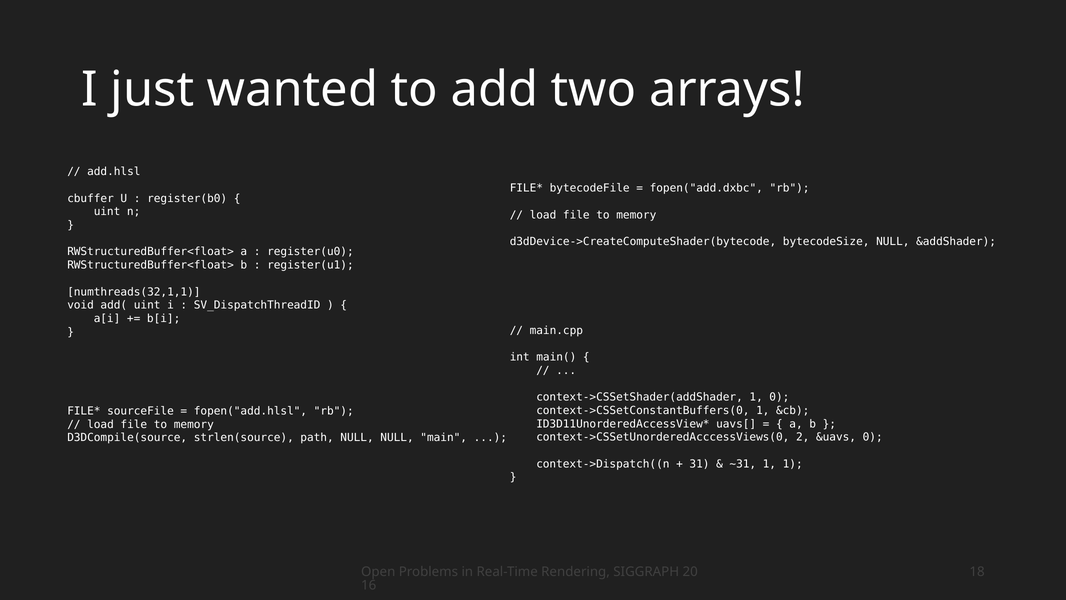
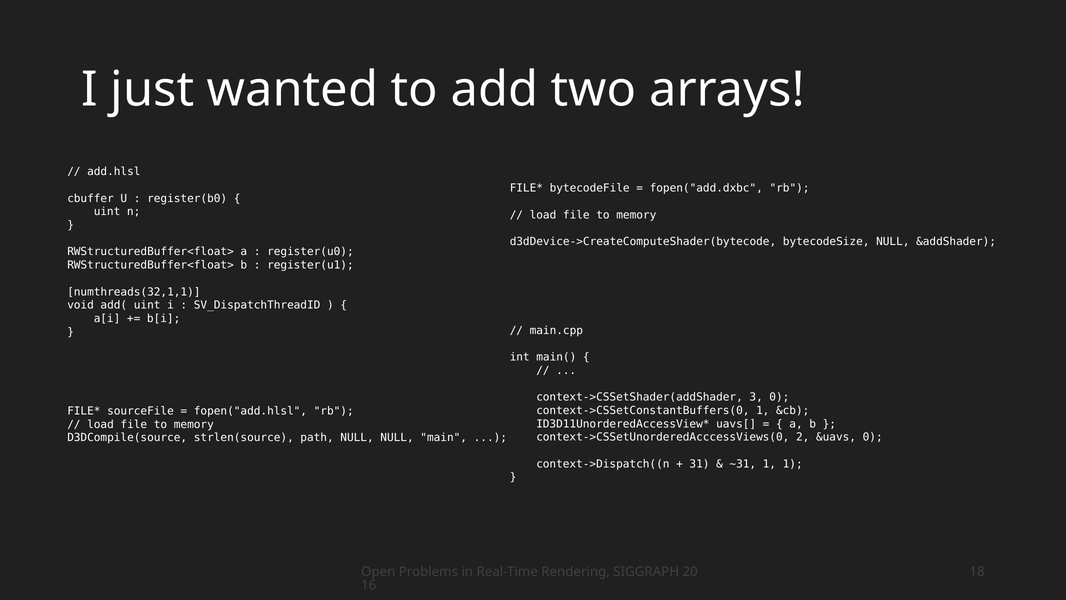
context->CSSetShader(addShader 1: 1 -> 3 (756, 397)
